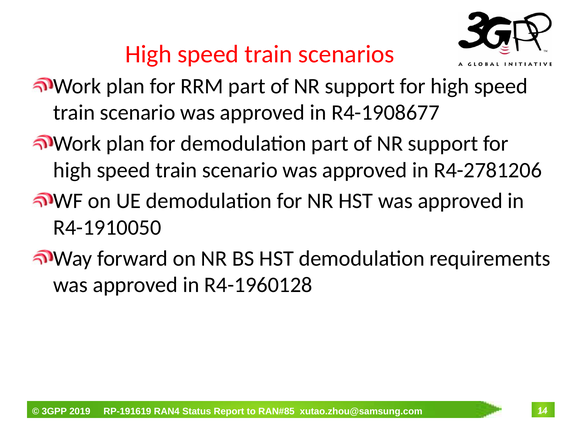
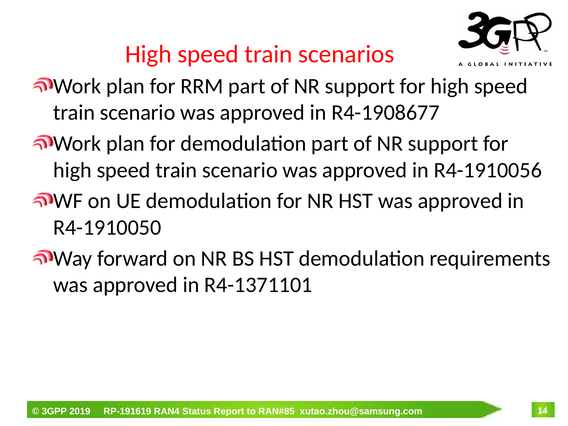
R4-2781206: R4-2781206 -> R4-1910056 (488, 170)
R4-1960128: R4-1960128 -> R4-1371101 (258, 285)
